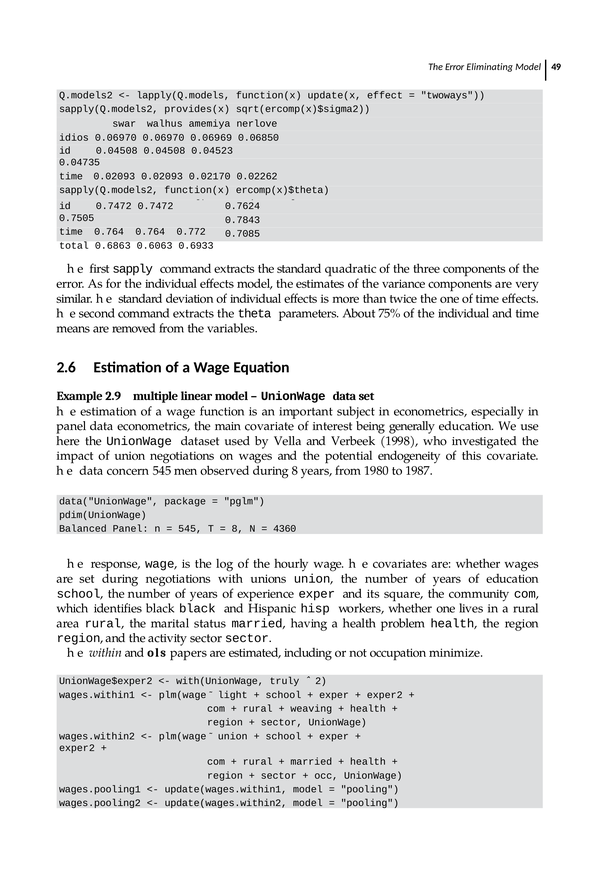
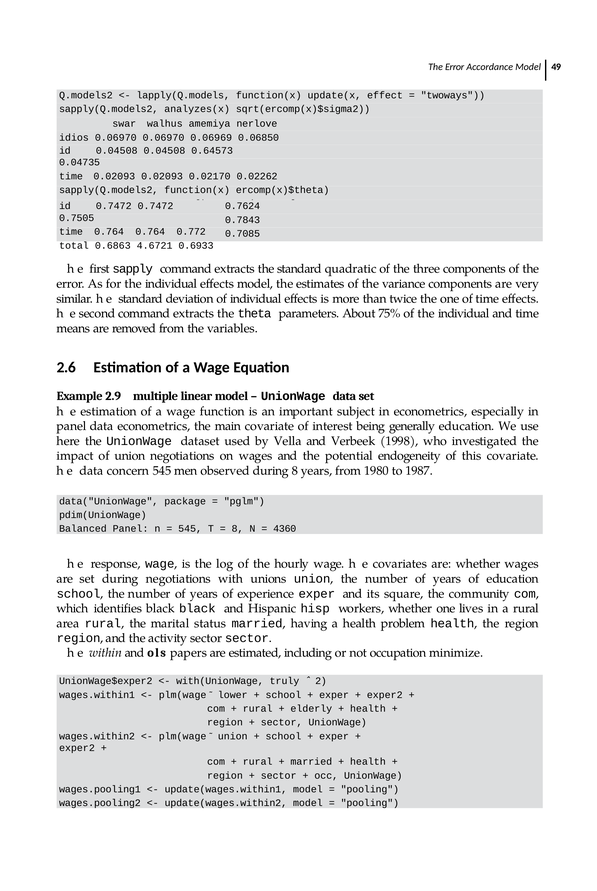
Eliminating: Eliminating -> Accordance (490, 67)
provides(x: provides(x -> analyzes(x (197, 109)
0.04523: 0.04523 -> 0.64573 (212, 151)
0.6063: 0.6063 -> 4.6721 (155, 246)
light: light -> lower (233, 695)
weaving: weaving -> elderly (311, 709)
